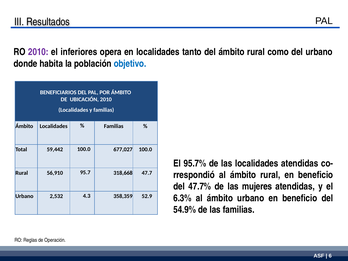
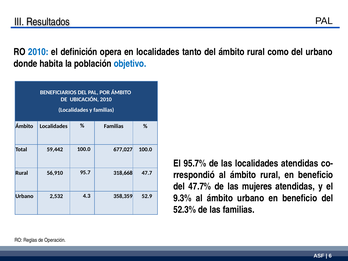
2010 colour: purple -> blue (38, 52)
inferiores: inferiores -> definición (79, 52)
6.3%: 6.3% -> 9.3% (182, 198)
54.9%: 54.9% -> 52.3% (185, 210)
